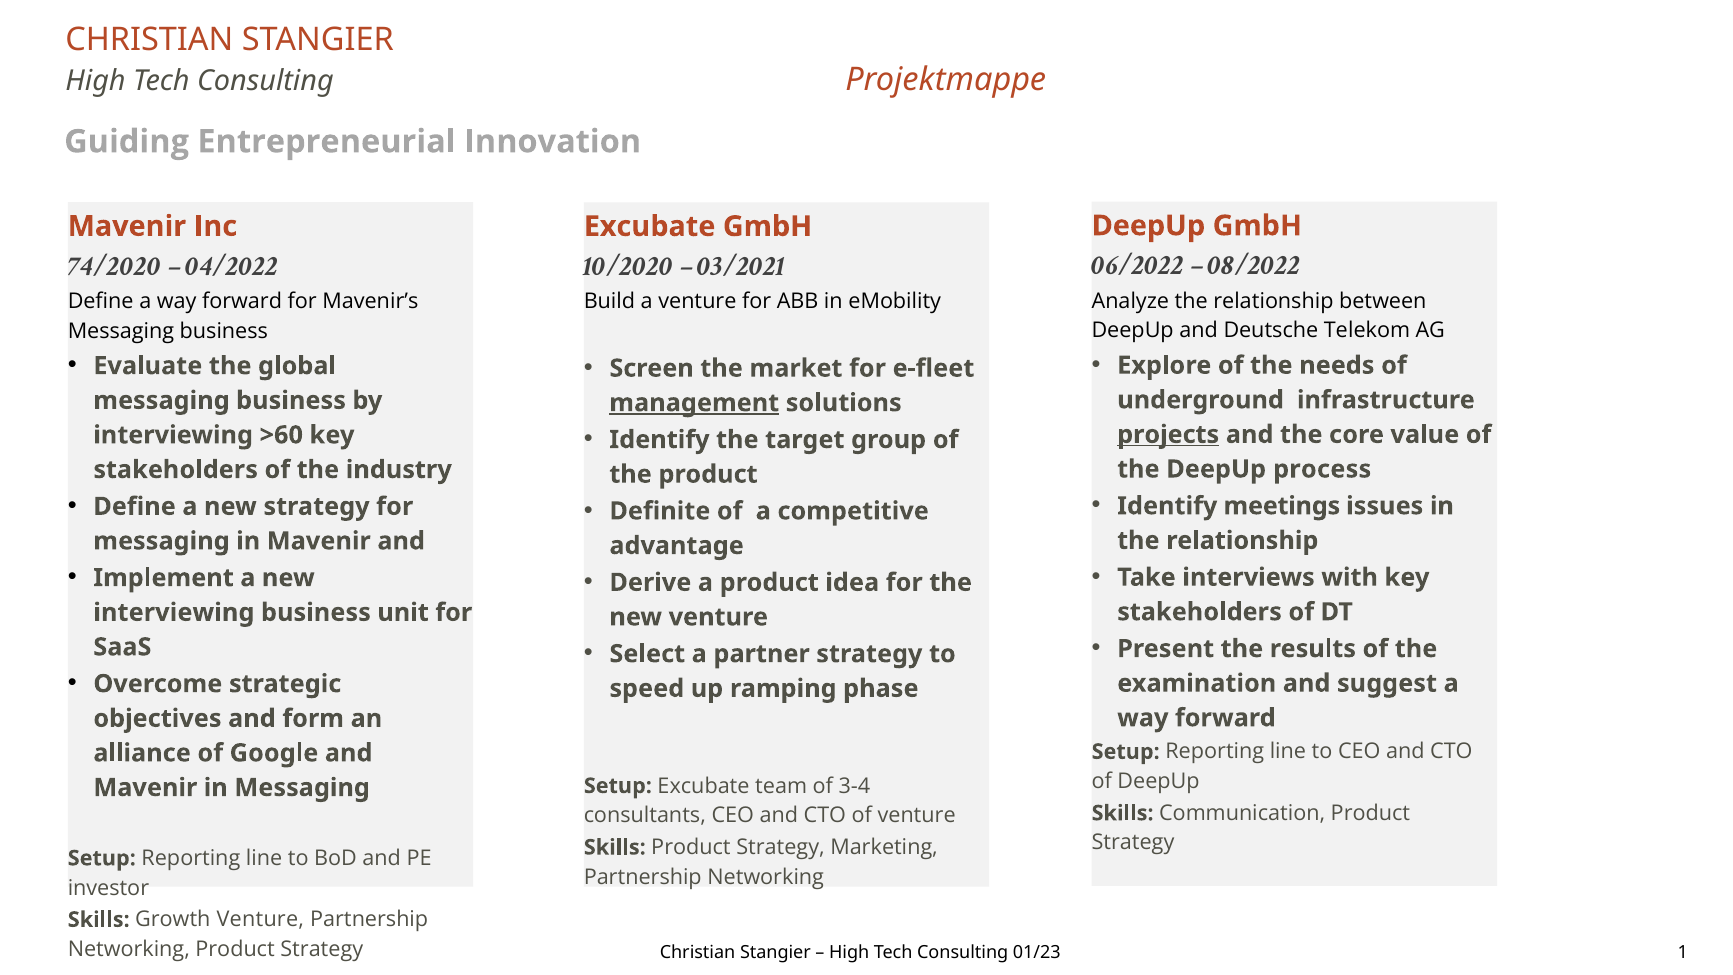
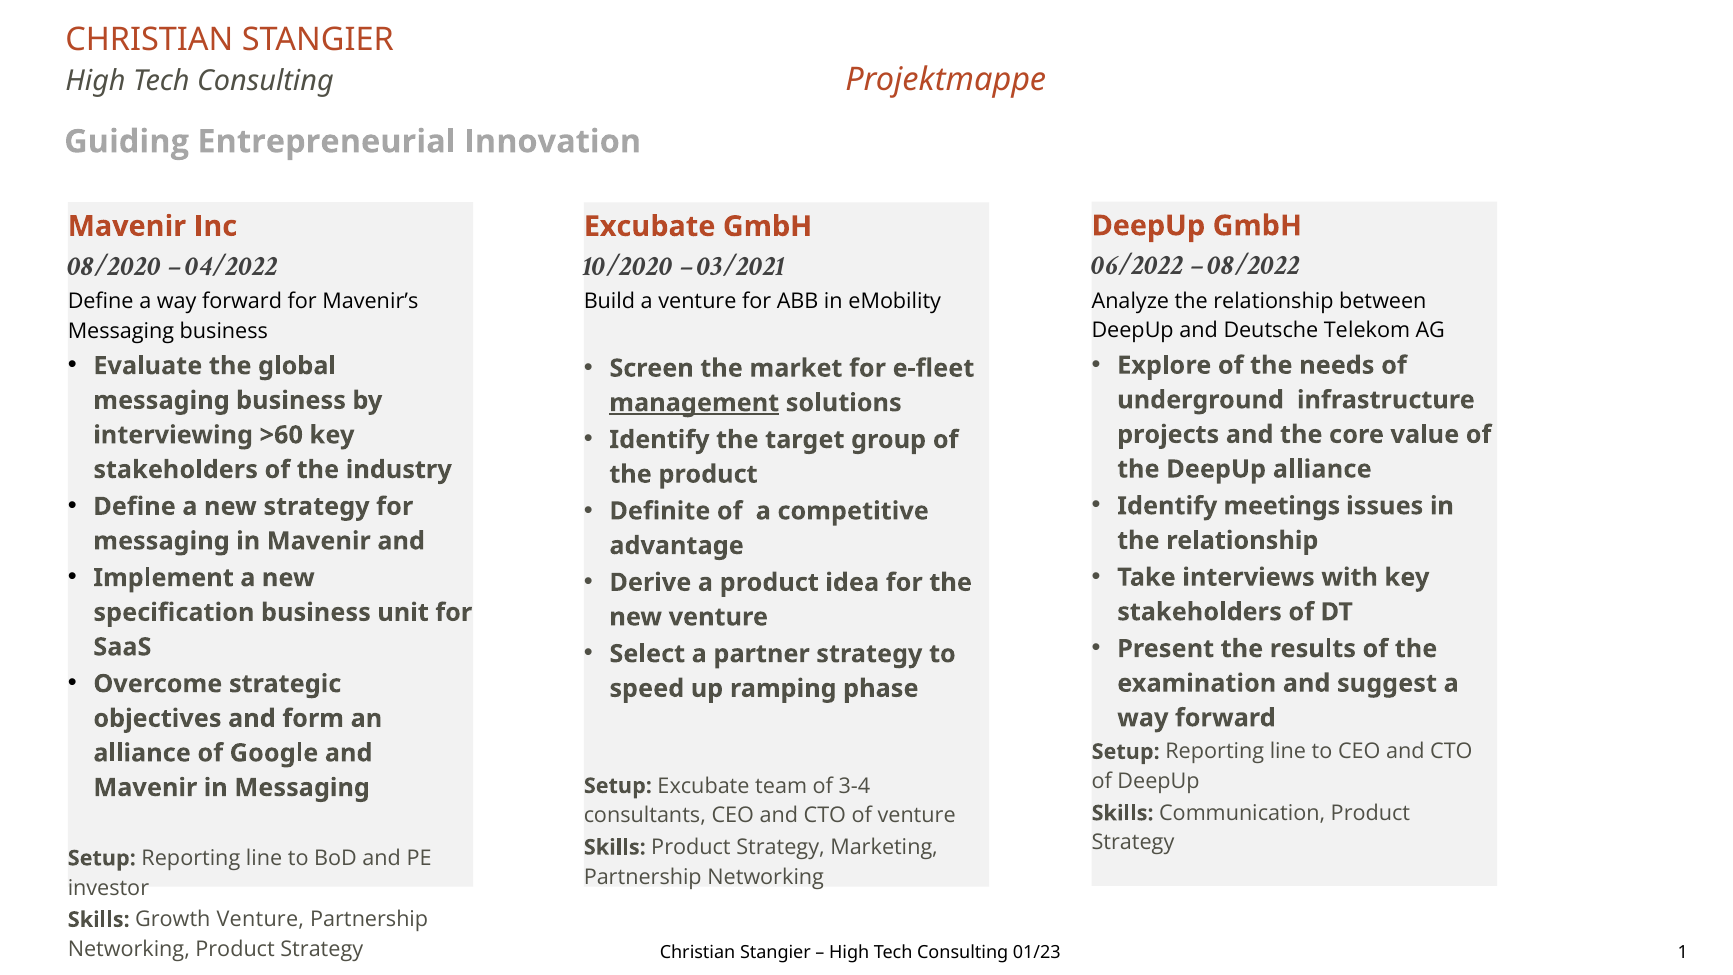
74/2020: 74/2020 -> 08/2020 (115, 266)
projects underline: present -> none (1168, 434)
DeepUp process: process -> alliance (1322, 469)
interviewing: interviewing -> specification (174, 612)
